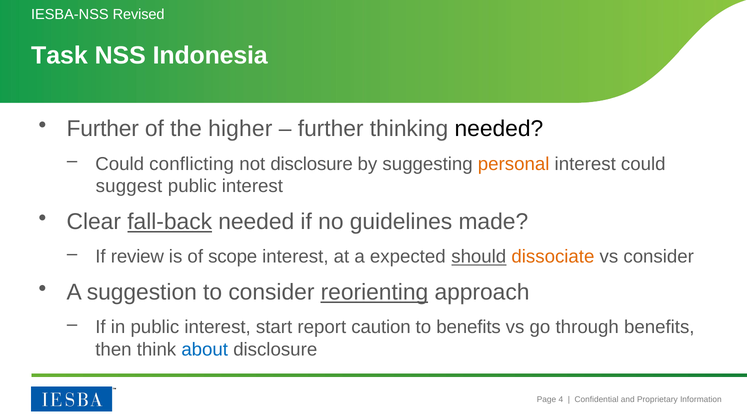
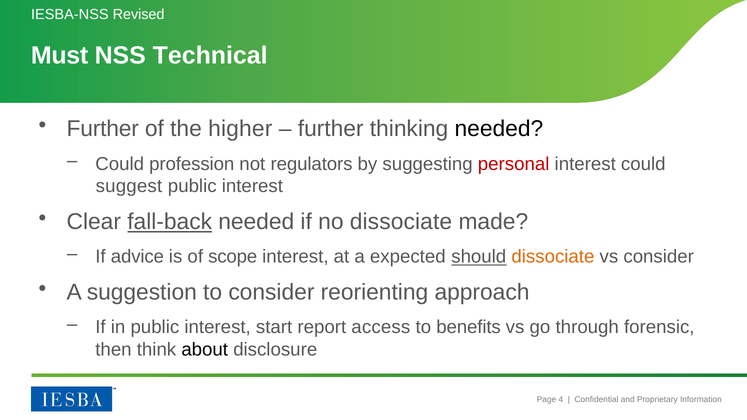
Task: Task -> Must (60, 56)
Indonesia: Indonesia -> Technical (210, 56)
conflicting: conflicting -> profession (192, 164)
not disclosure: disclosure -> regulators (312, 164)
personal colour: orange -> red (514, 164)
no guidelines: guidelines -> dissociate (401, 222)
review: review -> advice (137, 257)
reorienting underline: present -> none (374, 293)
caution: caution -> access (381, 327)
through benefits: benefits -> forensic (659, 327)
about colour: blue -> black (205, 350)
